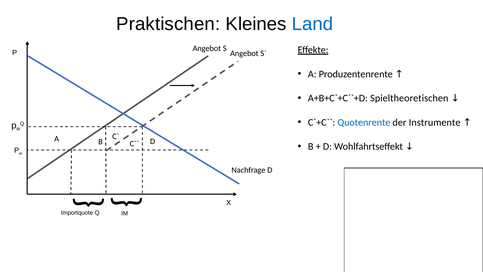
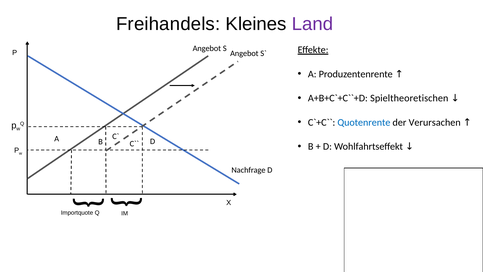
Praktischen: Praktischen -> Freihandels (168, 24)
Land colour: blue -> purple (312, 24)
Instrumente: Instrumente -> Verursachen (435, 122)
